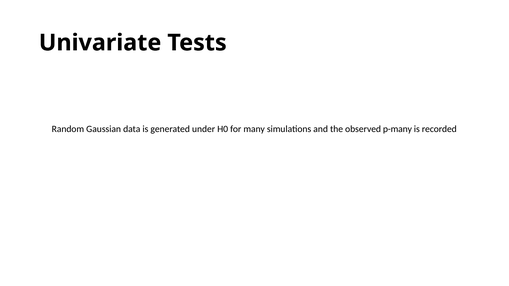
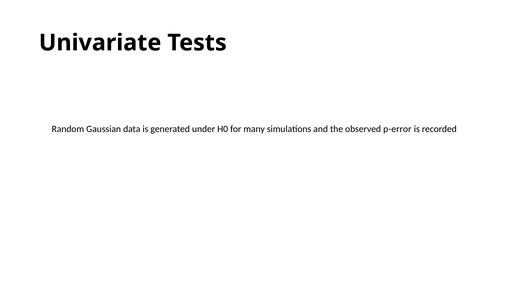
p-many: p-many -> p-error (397, 129)
